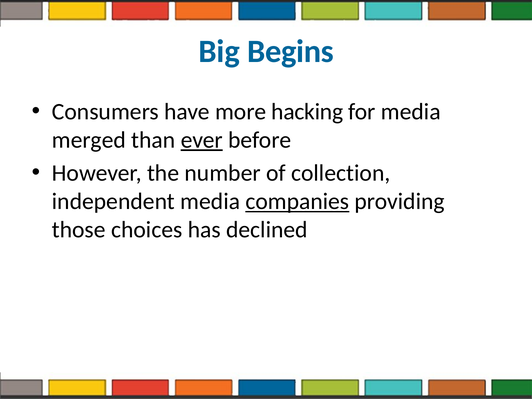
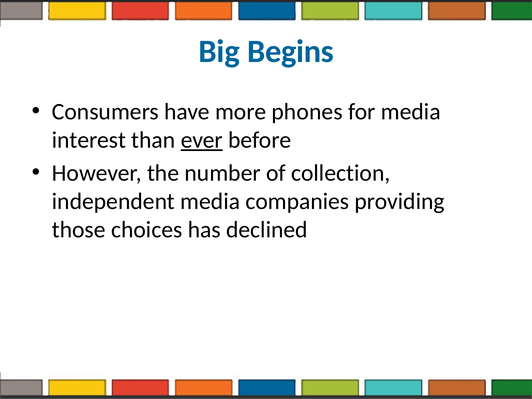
hacking: hacking -> phones (307, 112)
merged: merged -> interest (89, 140)
companies underline: present -> none (297, 201)
